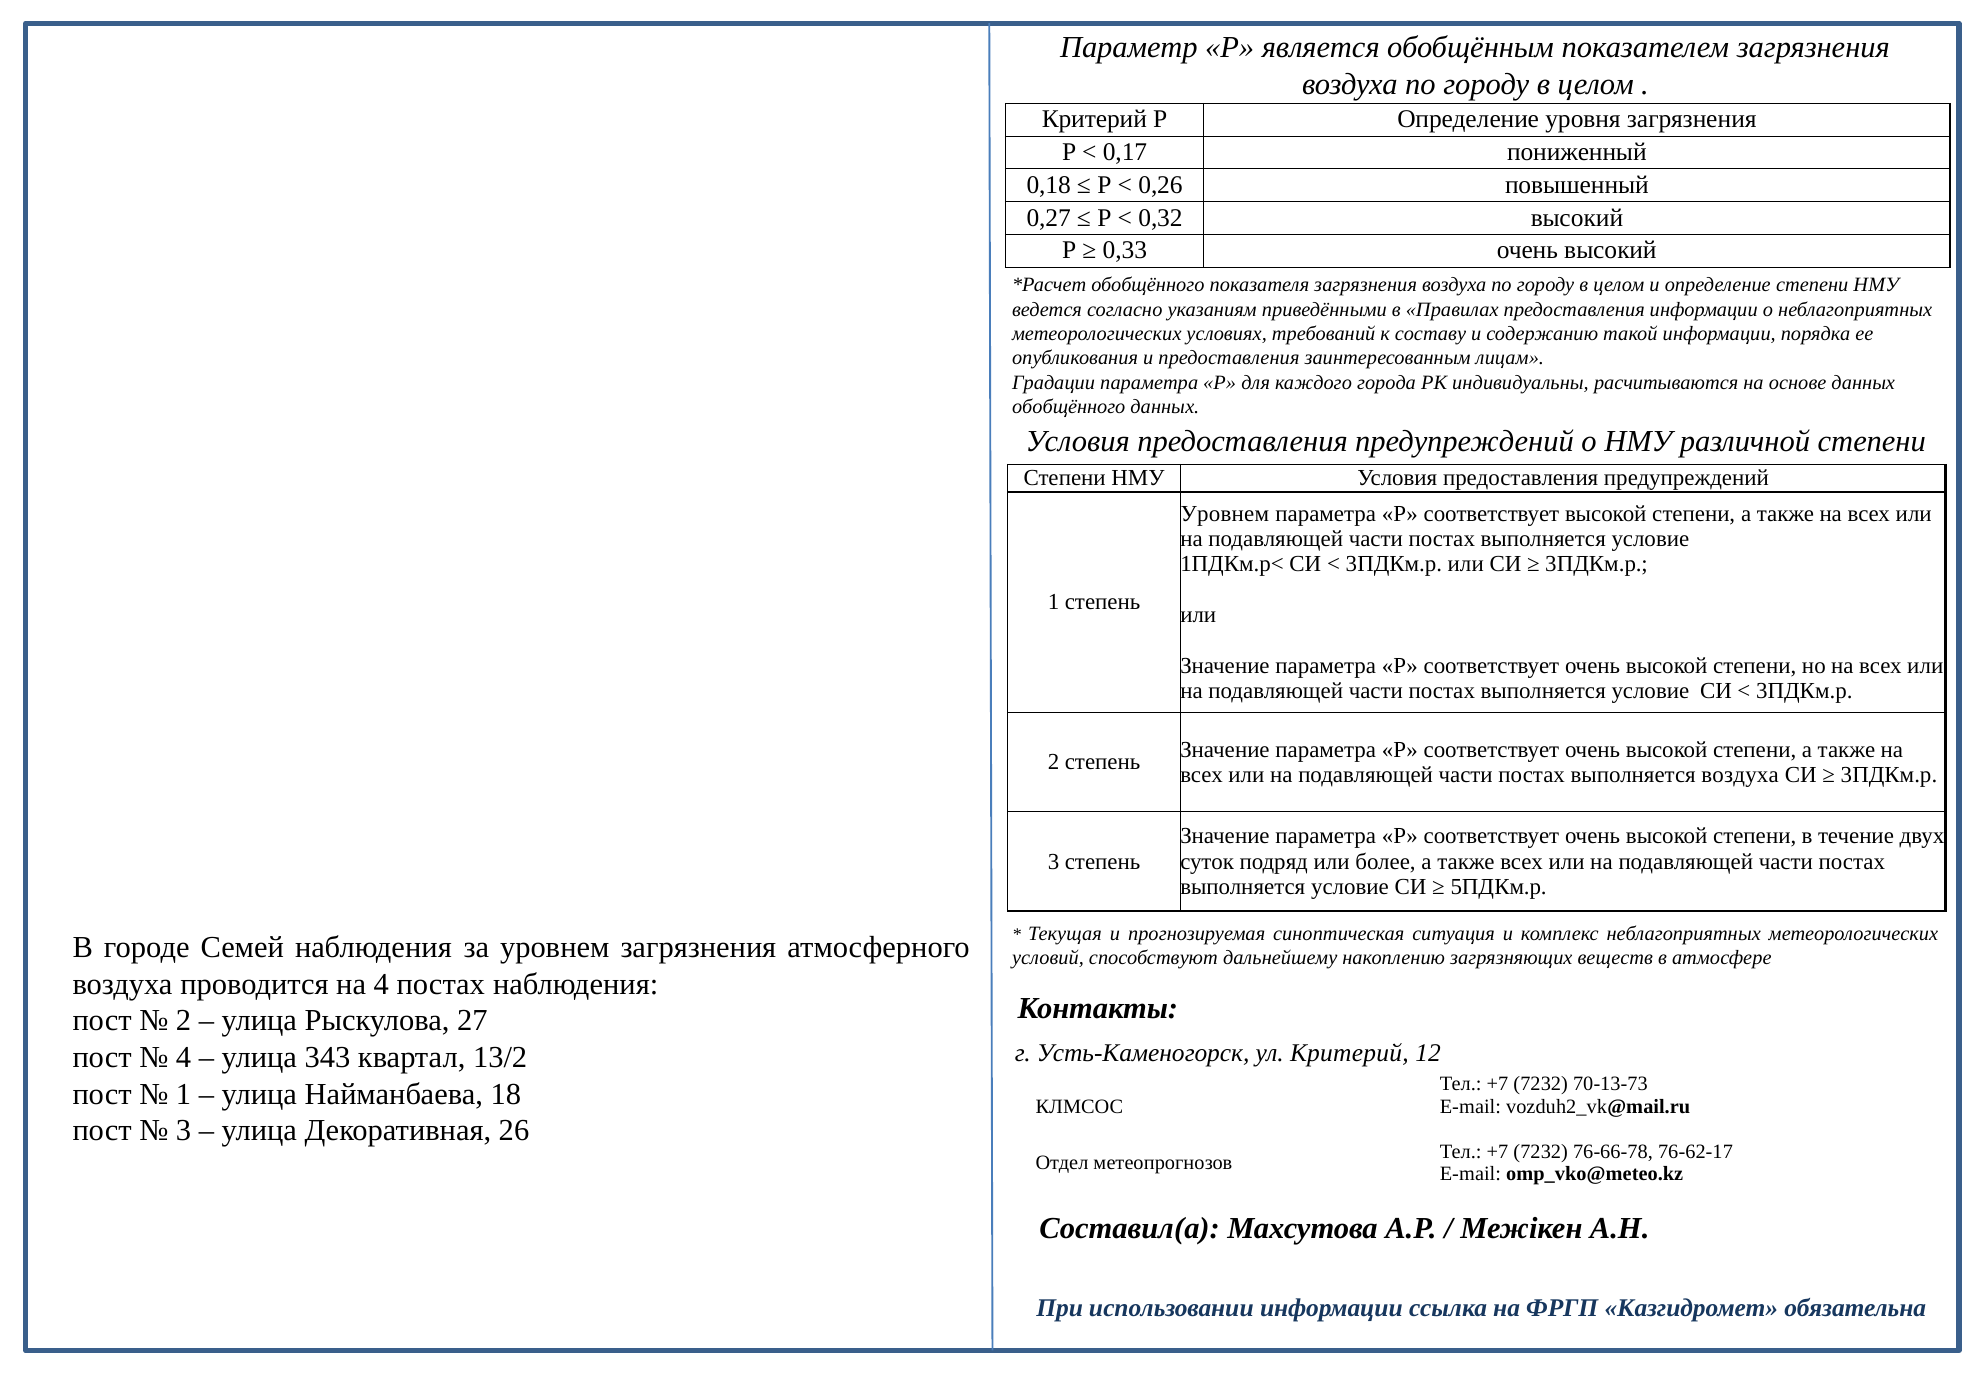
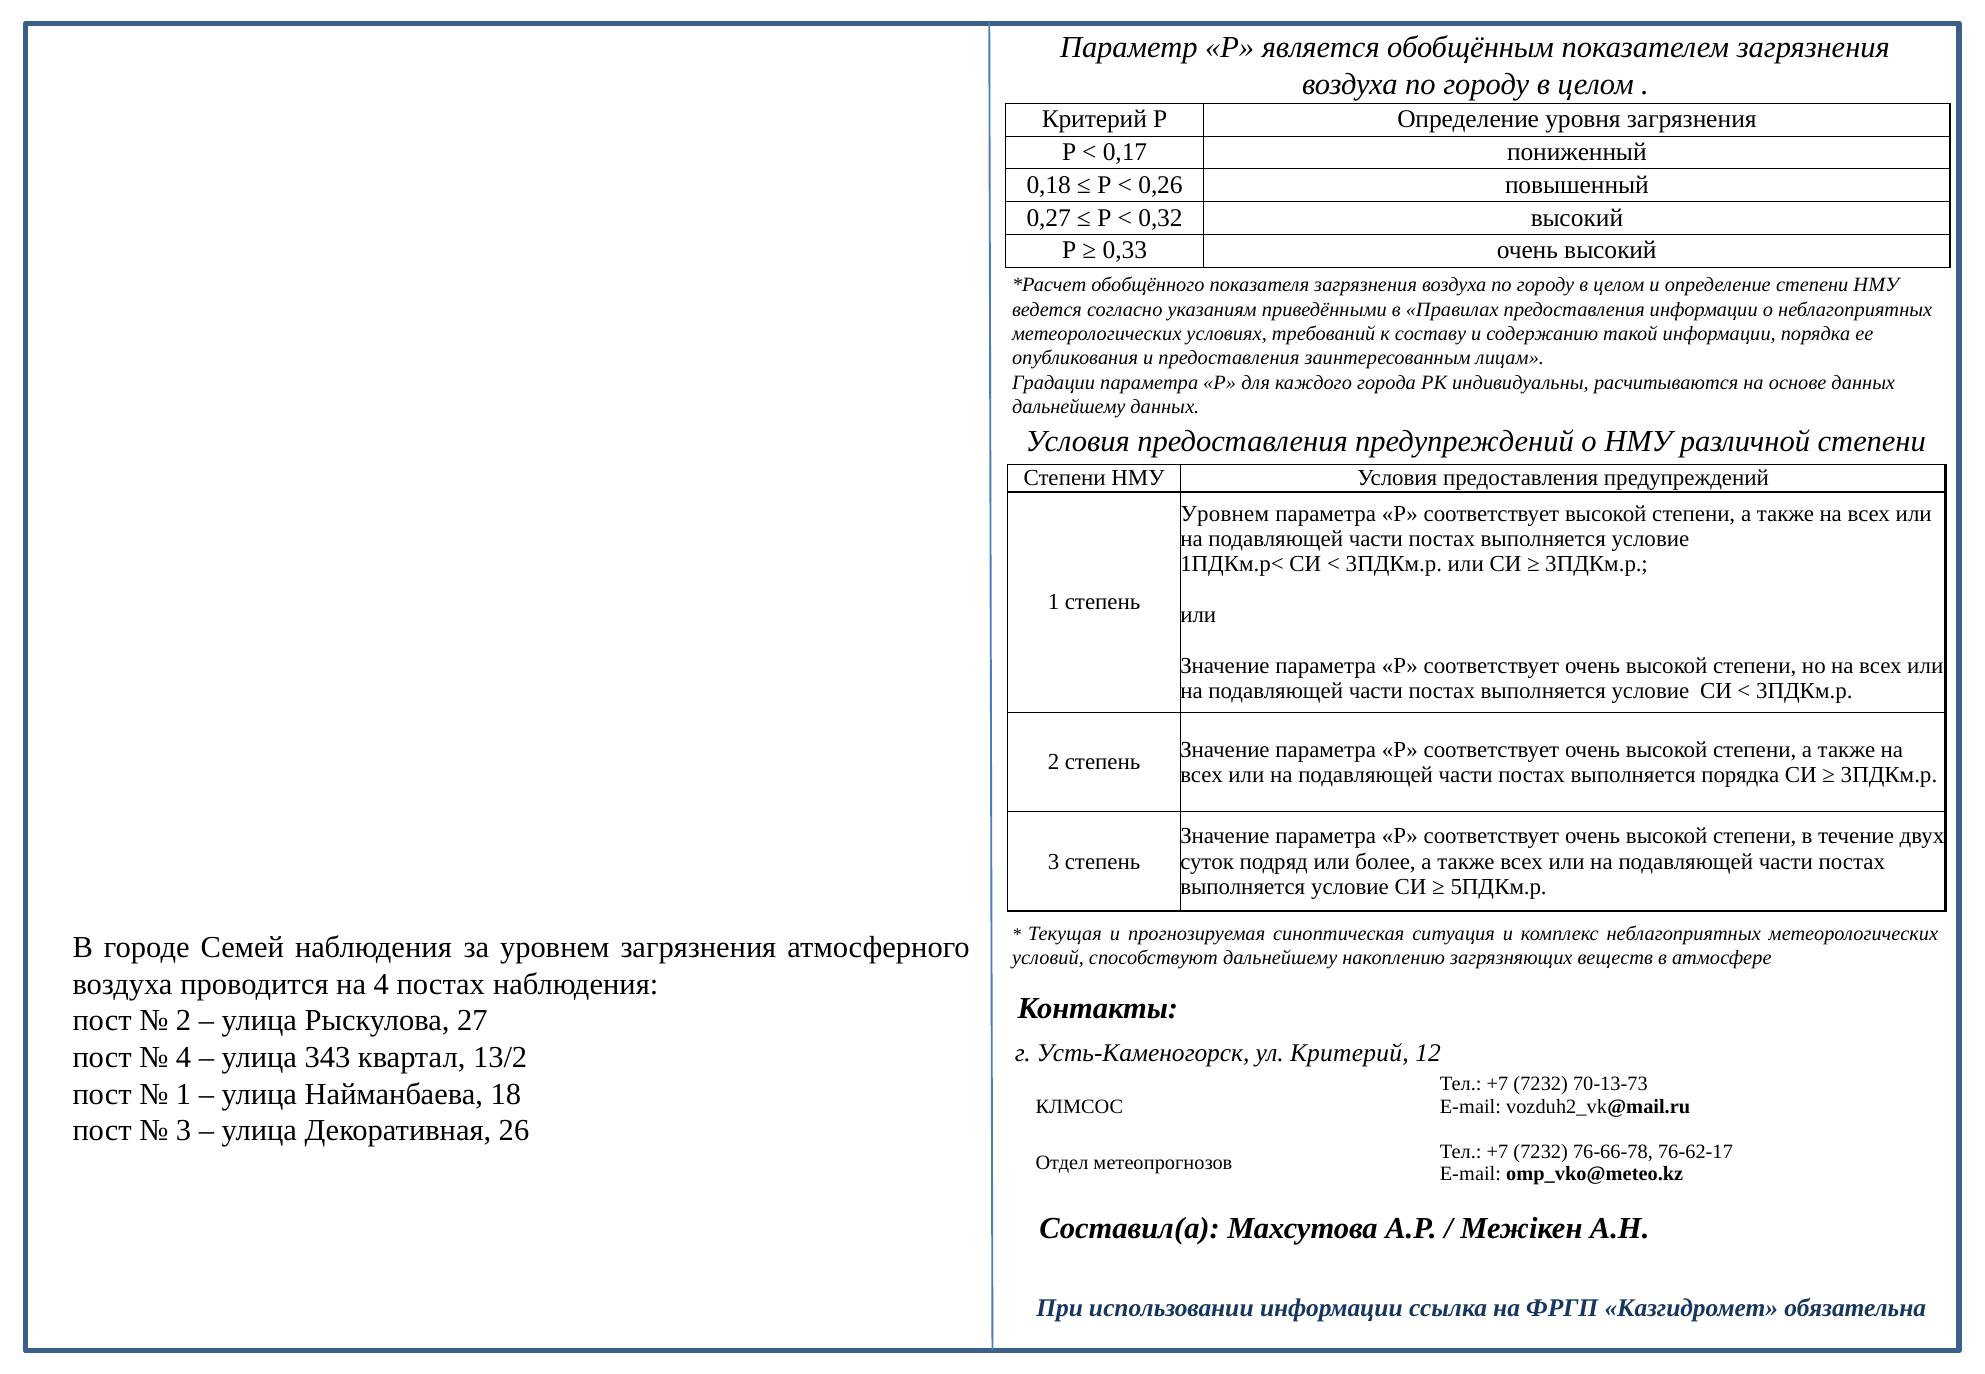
обобщённого: обобщённого -> дальнейшему (1069, 407)
выполняется воздуха: воздуха -> порядка (1740, 775)
